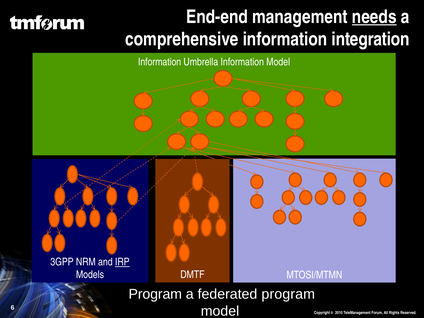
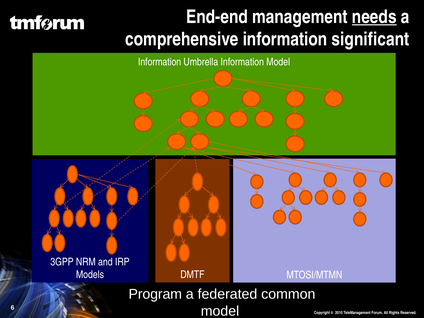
integration: integration -> significant (371, 39)
IRP underline: present -> none (122, 262)
federated program: program -> common (288, 294)
